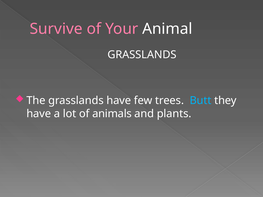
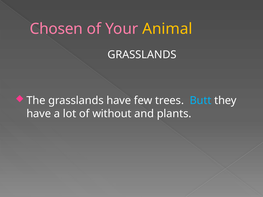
Survive: Survive -> Chosen (56, 29)
Animal colour: white -> yellow (167, 29)
animals: animals -> without (112, 114)
